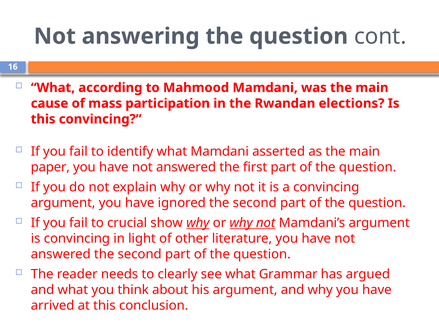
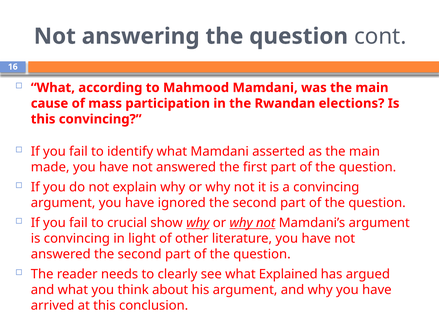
paper: paper -> made (50, 167)
Grammar: Grammar -> Explained (288, 274)
